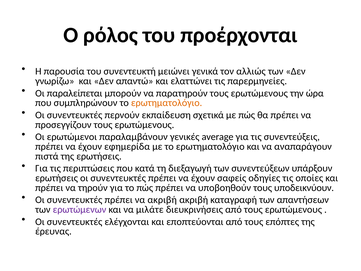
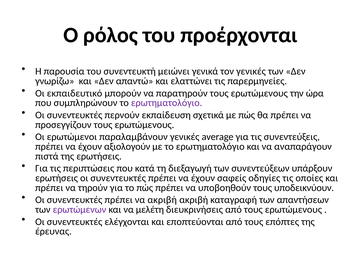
τον αλλιώς: αλλιώς -> γενικές (251, 71)
παραλείπεται: παραλείπεται -> εκπαιδευτικό (75, 93)
ερωτηματολόγιο colour: orange -> purple (167, 103)
εφημερίδα: εφημερίδα -> αξιολογούν (127, 146)
μιλάτε: μιλάτε -> μελέτη (150, 209)
